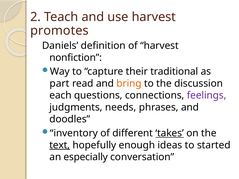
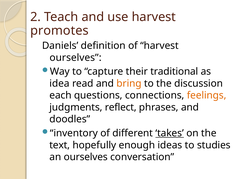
nonfiction: nonfiction -> ourselves (76, 58)
part: part -> idea (60, 84)
feelings colour: purple -> orange (207, 95)
needs: needs -> reflect (121, 107)
text underline: present -> none (60, 145)
started: started -> studies (214, 145)
an especially: especially -> ourselves (86, 157)
